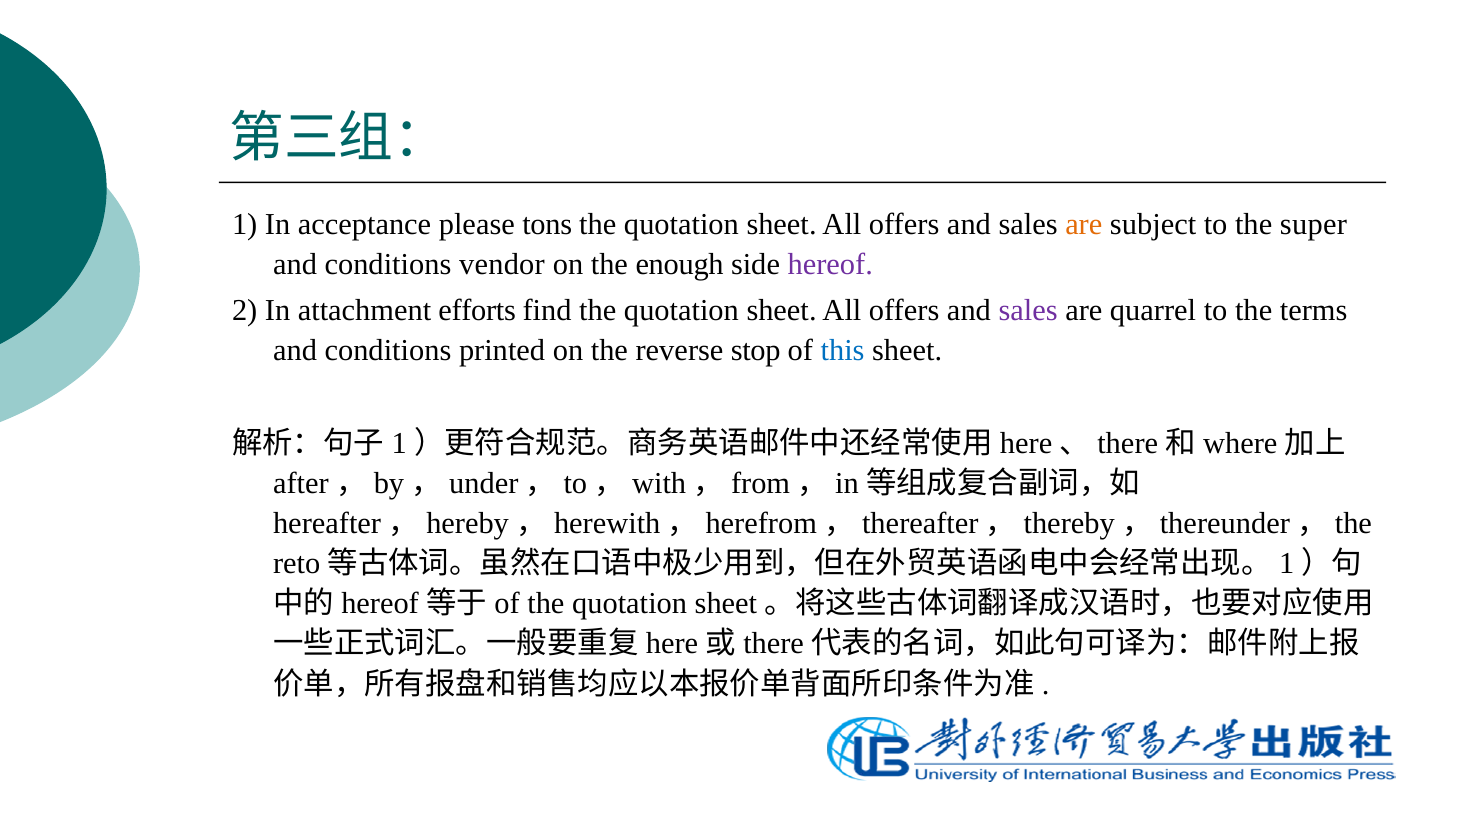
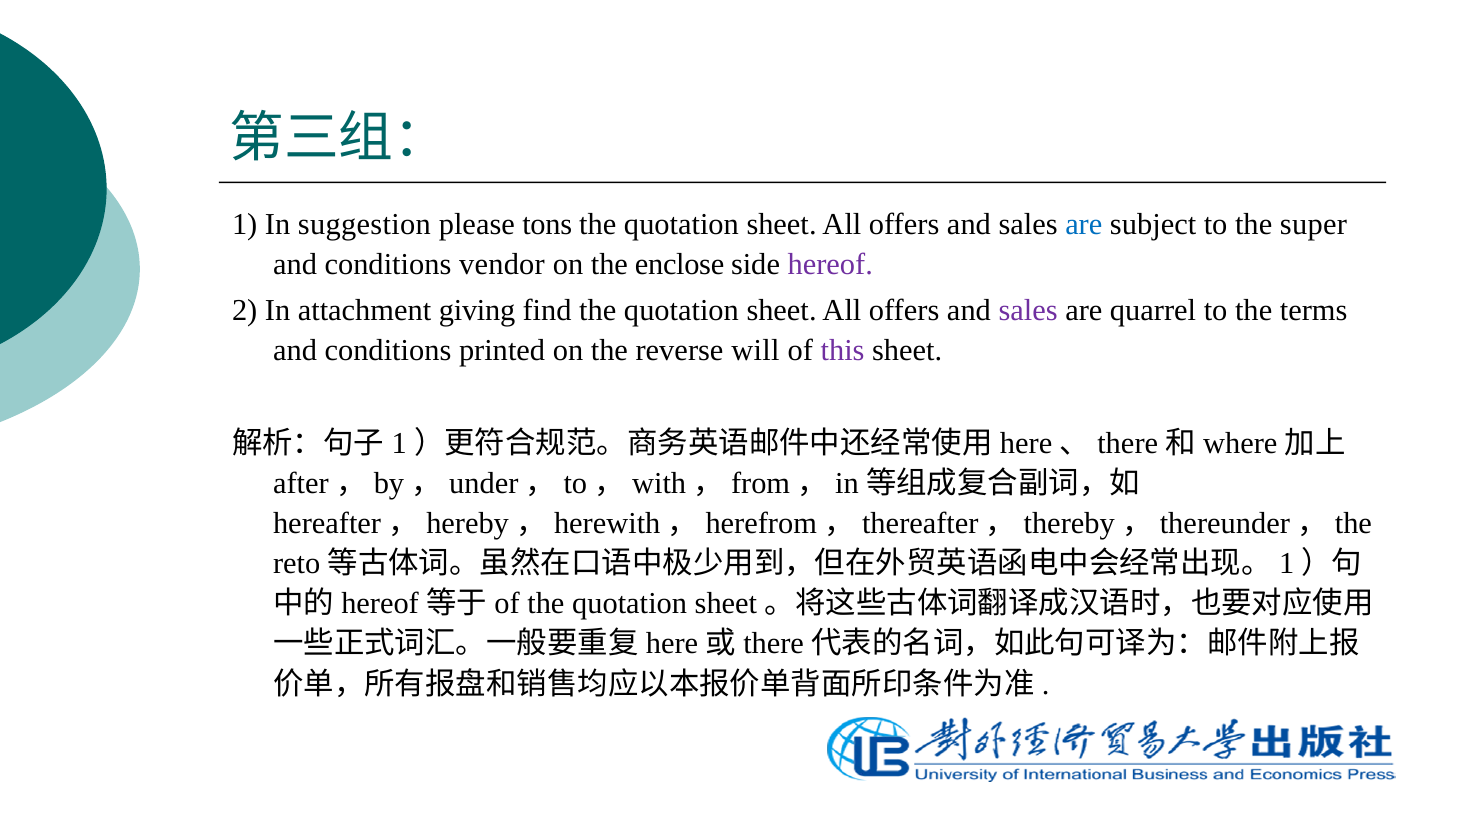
acceptance: acceptance -> suggestion (364, 224)
are colour: orange -> blue (1084, 224)
enough: enough -> enclose (680, 264)
efforts: efforts -> giving (477, 311)
stop: stop -> will (755, 351)
this colour: blue -> purple (843, 351)
